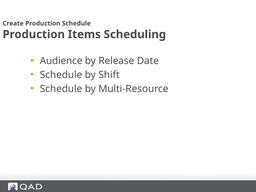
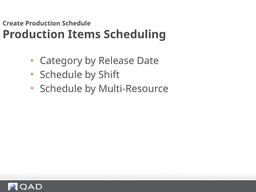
Audience: Audience -> Category (61, 61)
